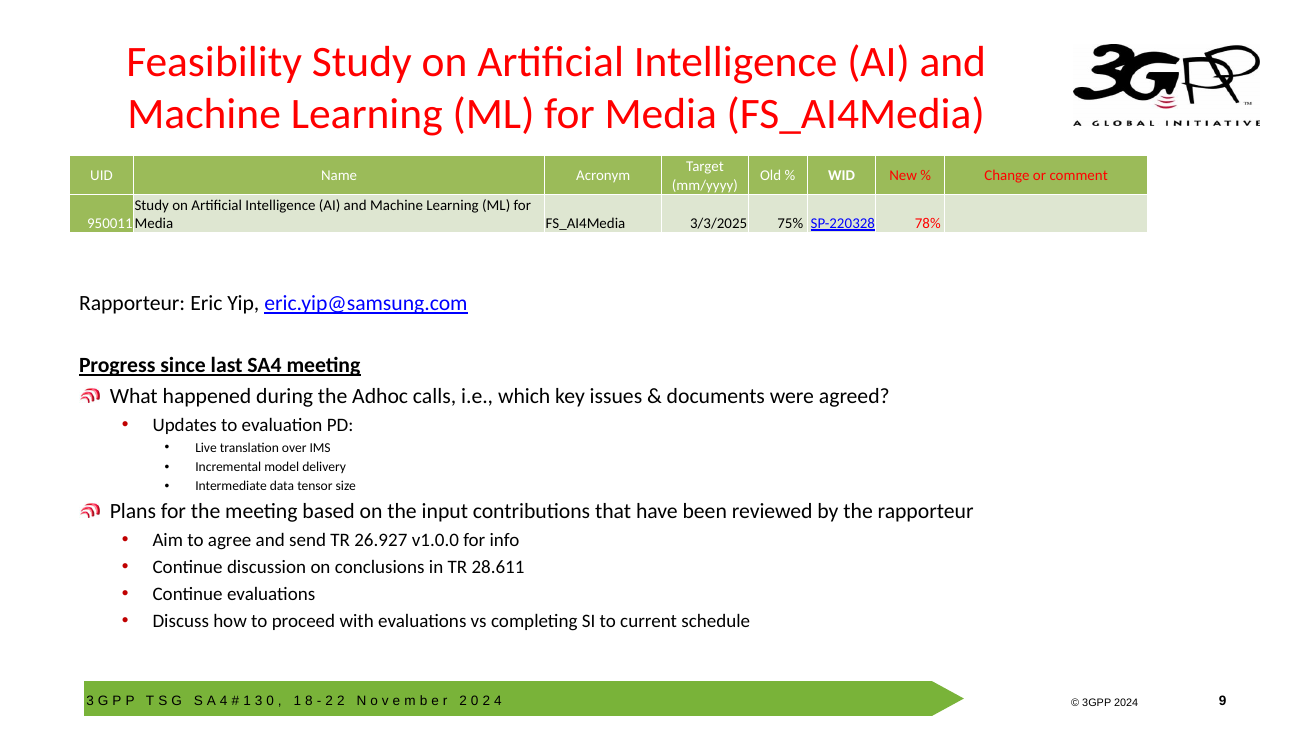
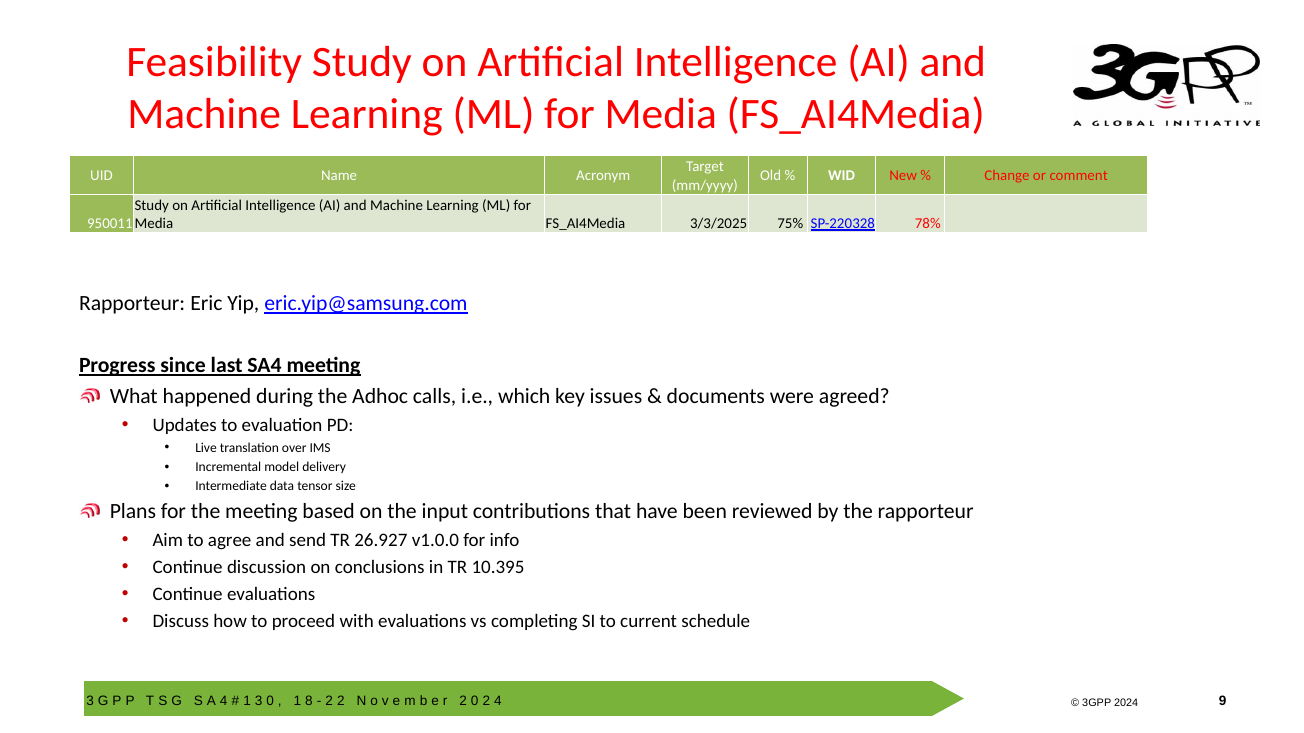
28.611: 28.611 -> 10.395 (498, 567)
